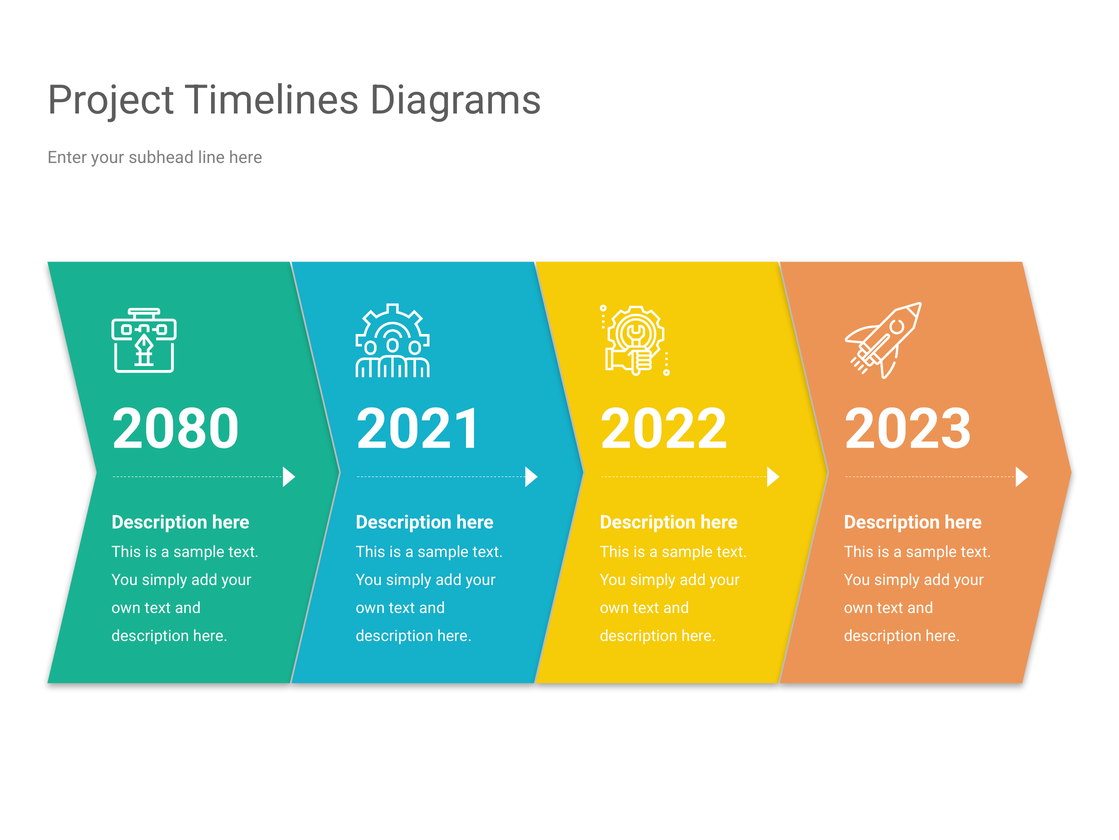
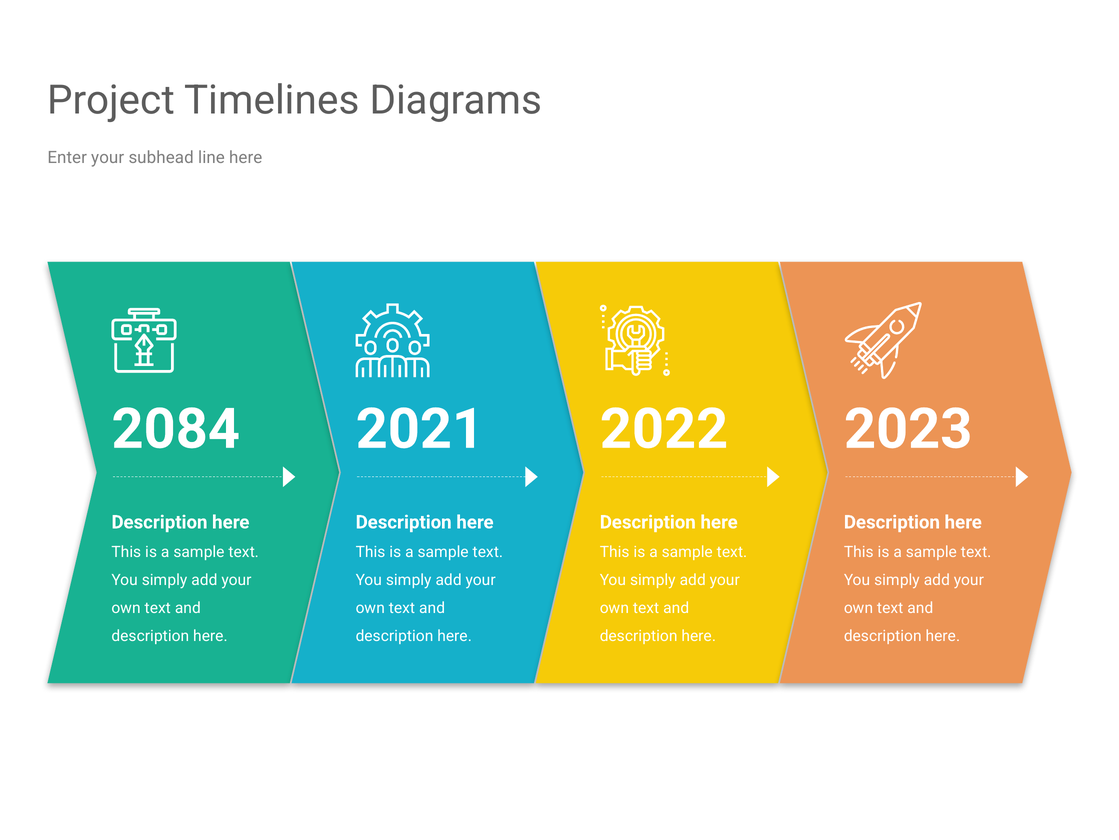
2080: 2080 -> 2084 (176, 429)
